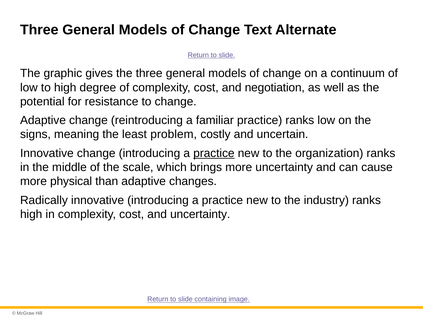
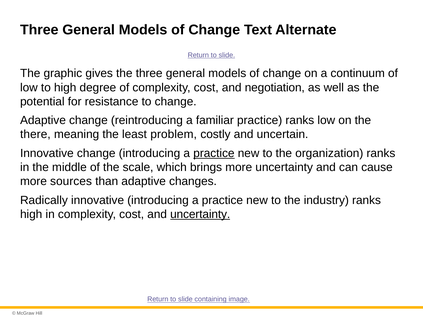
signs: signs -> there (35, 135)
physical: physical -> sources (71, 182)
uncertainty underline: none -> present (200, 214)
